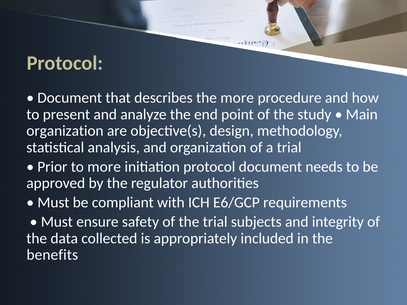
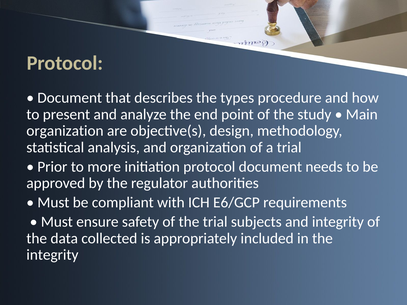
the more: more -> types (237, 98)
benefits: benefits -> integrity (52, 255)
